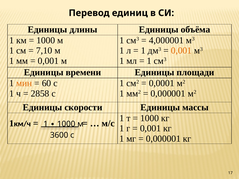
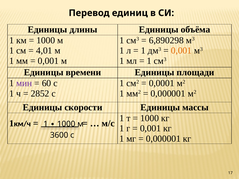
4,000001: 4,000001 -> 6,890298 (166, 40)
7,10: 7,10 -> 4,01 (44, 51)
мин colour: orange -> purple (24, 83)
2858: 2858 -> 2852 (40, 94)
